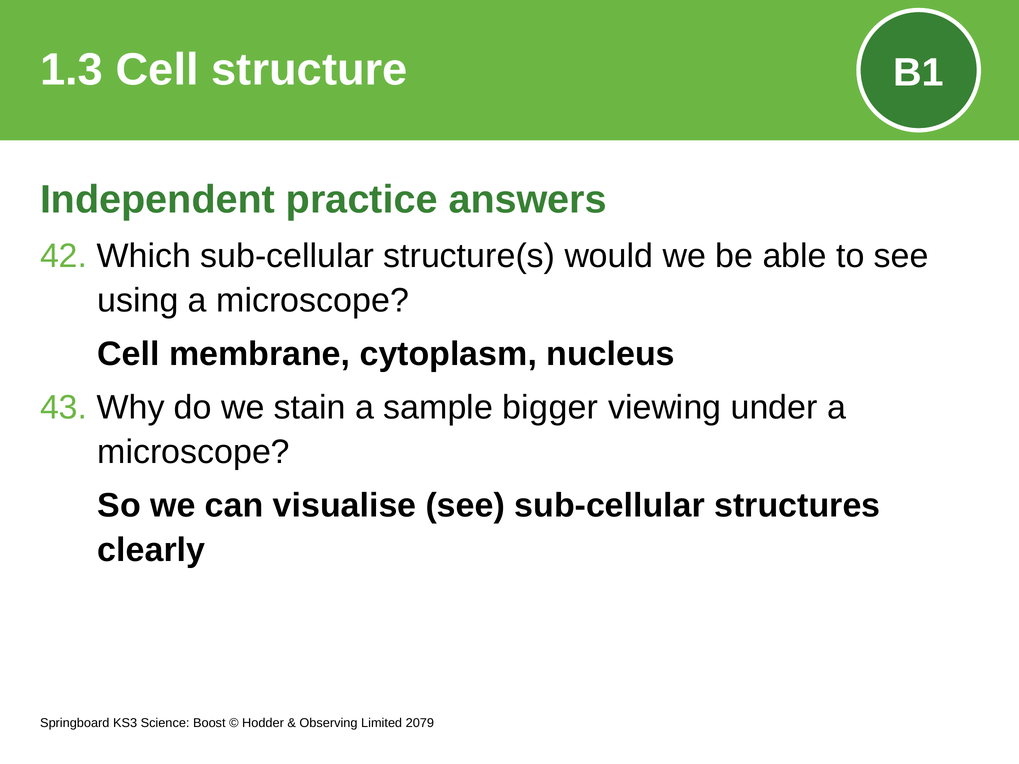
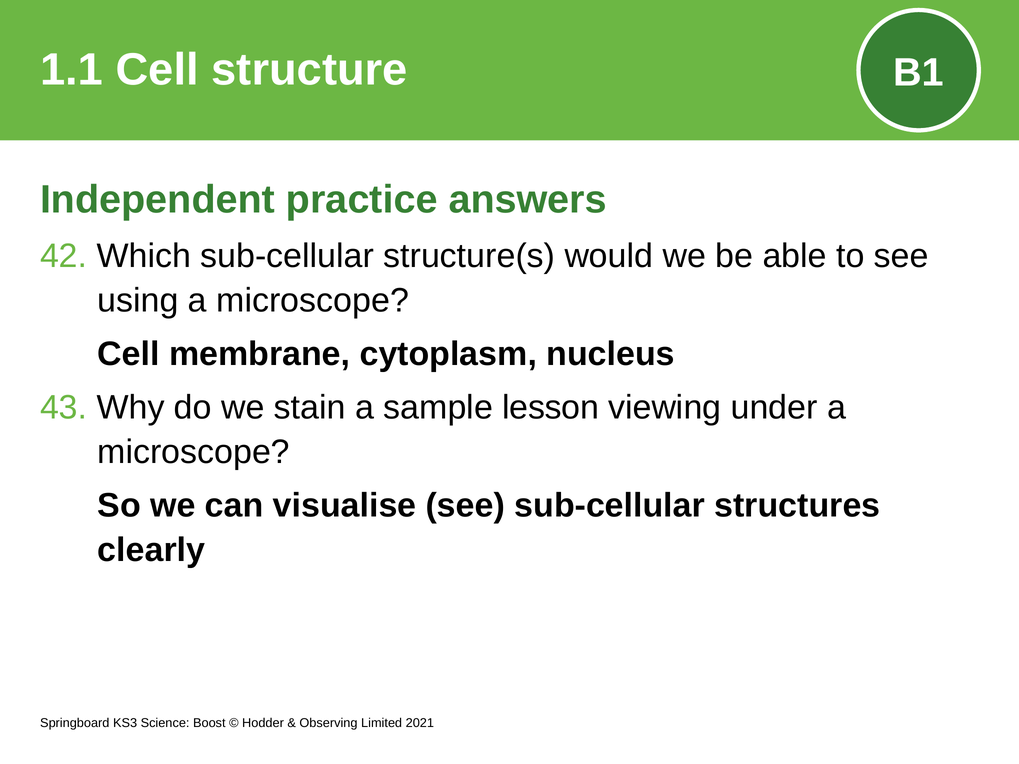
1.3: 1.3 -> 1.1 (72, 70)
bigger: bigger -> lesson (551, 407)
2079: 2079 -> 2021 (420, 723)
